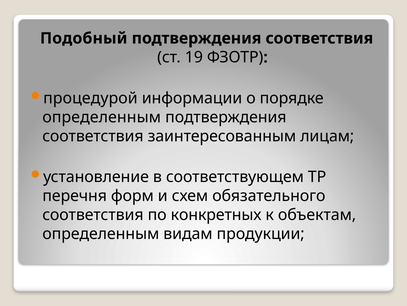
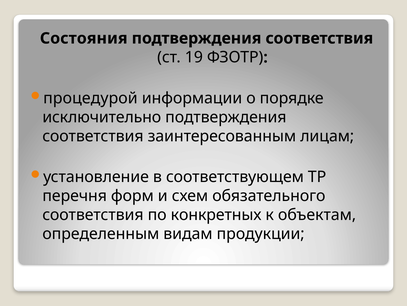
Подобный: Подобный -> Состояния (84, 38)
определенным: определенным -> исключительно (102, 117)
